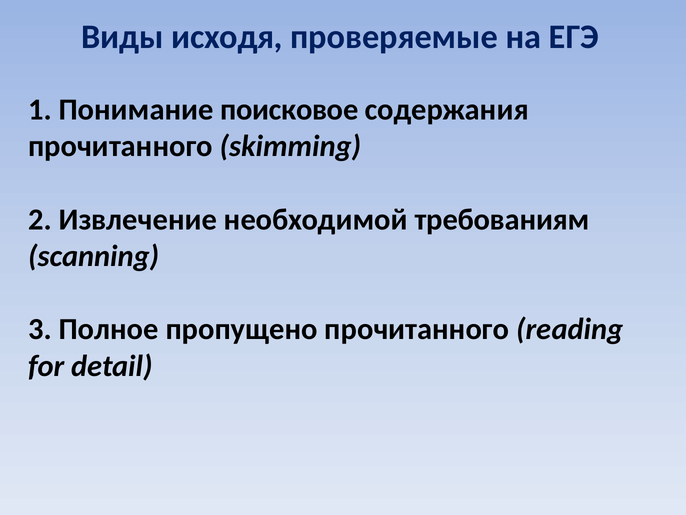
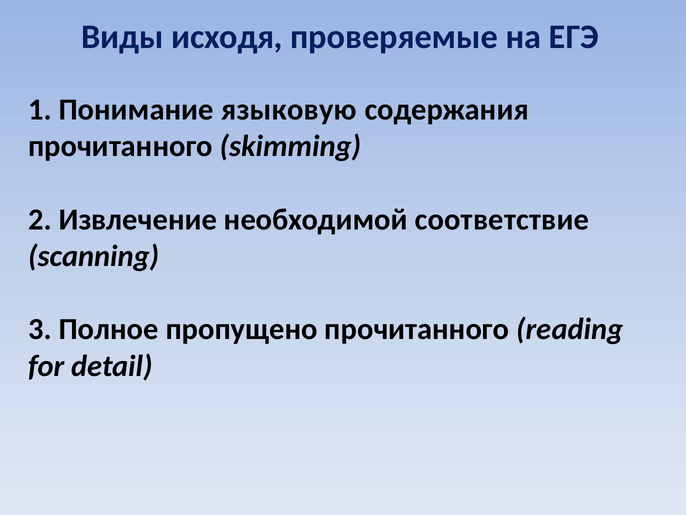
поисковое: поисковое -> языковую (289, 110)
требованиям: требованиям -> соответствие (502, 219)
